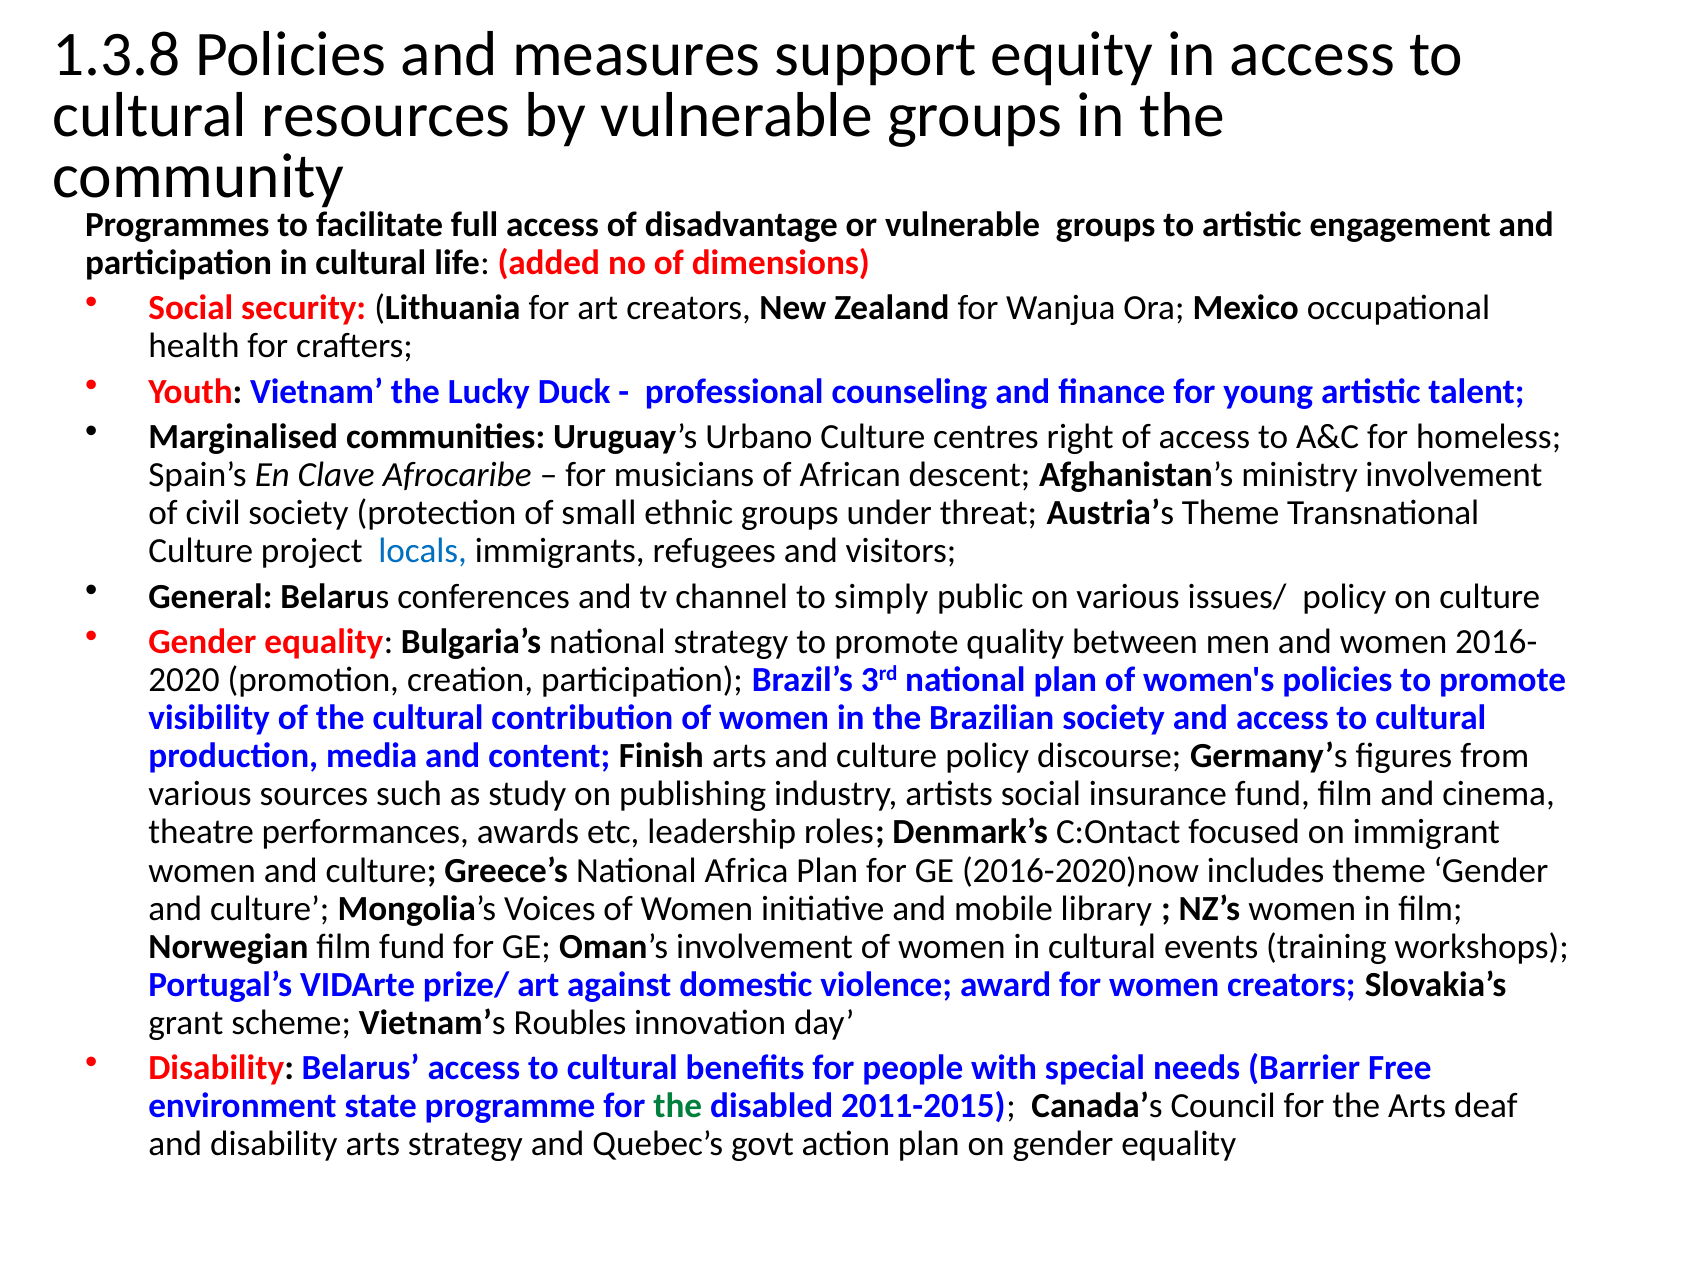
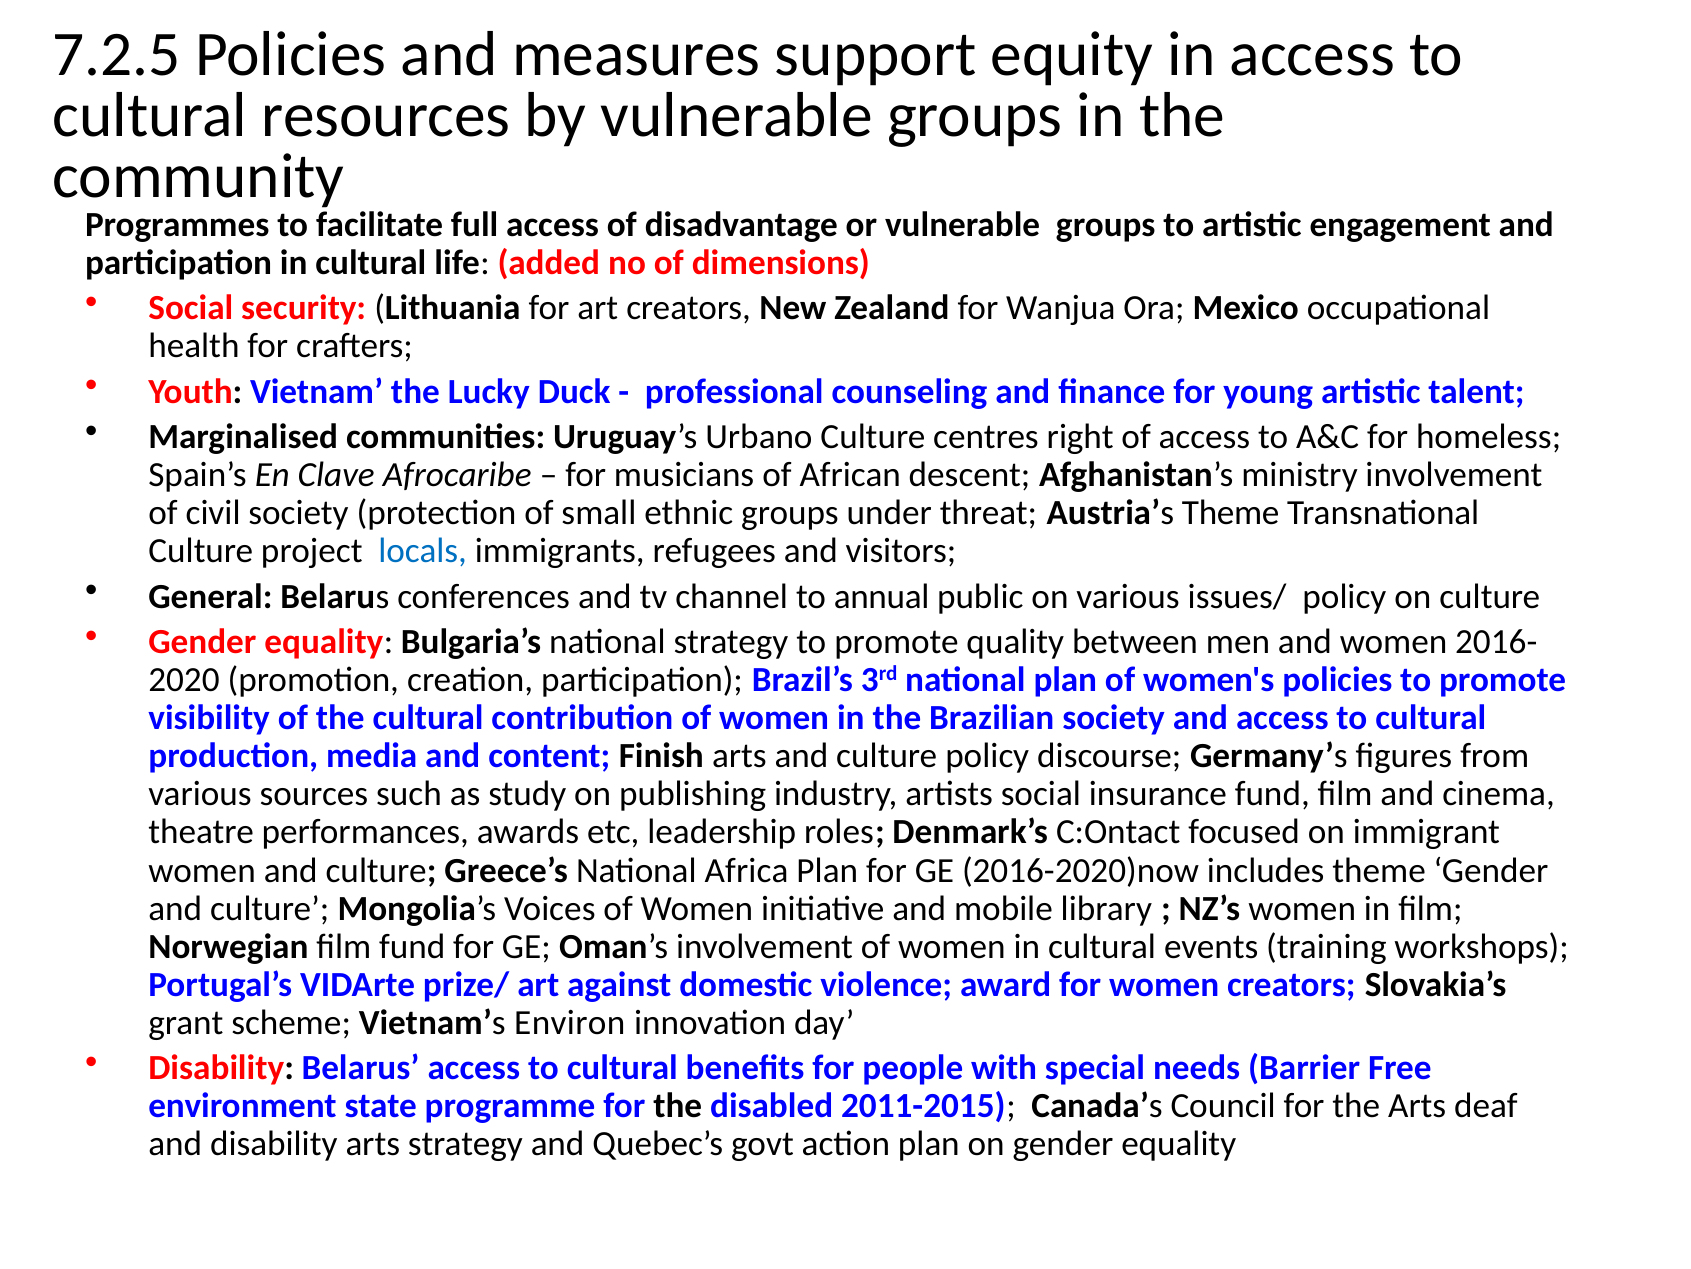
1.3.8: 1.3.8 -> 7.2.5 (117, 54)
simply: simply -> annual (882, 596)
Roubles: Roubles -> Environ (570, 1022)
the colour: green -> black (678, 1106)
